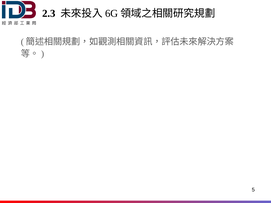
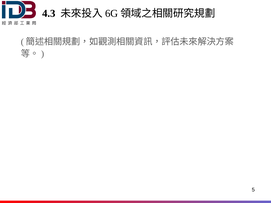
2.3: 2.3 -> 4.3 (49, 13)
